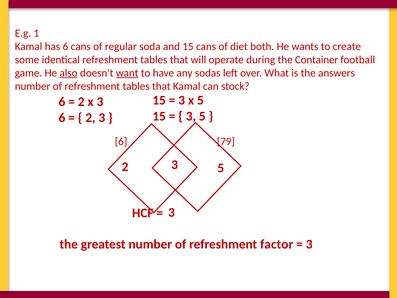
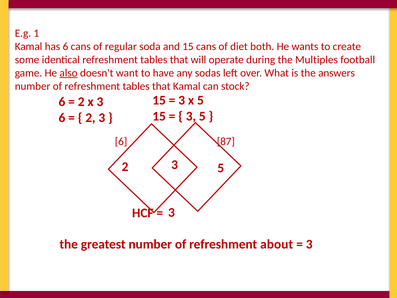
Container: Container -> Multiples (317, 60)
want underline: present -> none (127, 73)
79: 79 -> 87 (226, 141)
factor: factor -> about (277, 244)
